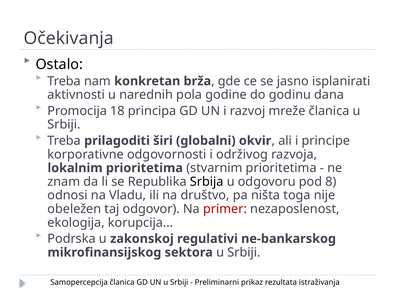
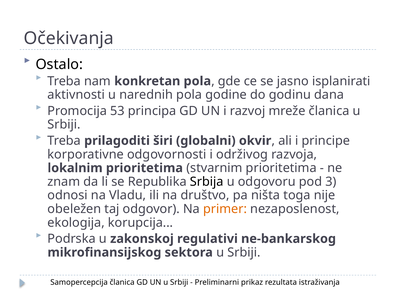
konkretan brža: brža -> pola (197, 81)
18: 18 -> 53 (117, 111)
8: 8 -> 3 (331, 182)
primer colour: red -> orange (225, 209)
